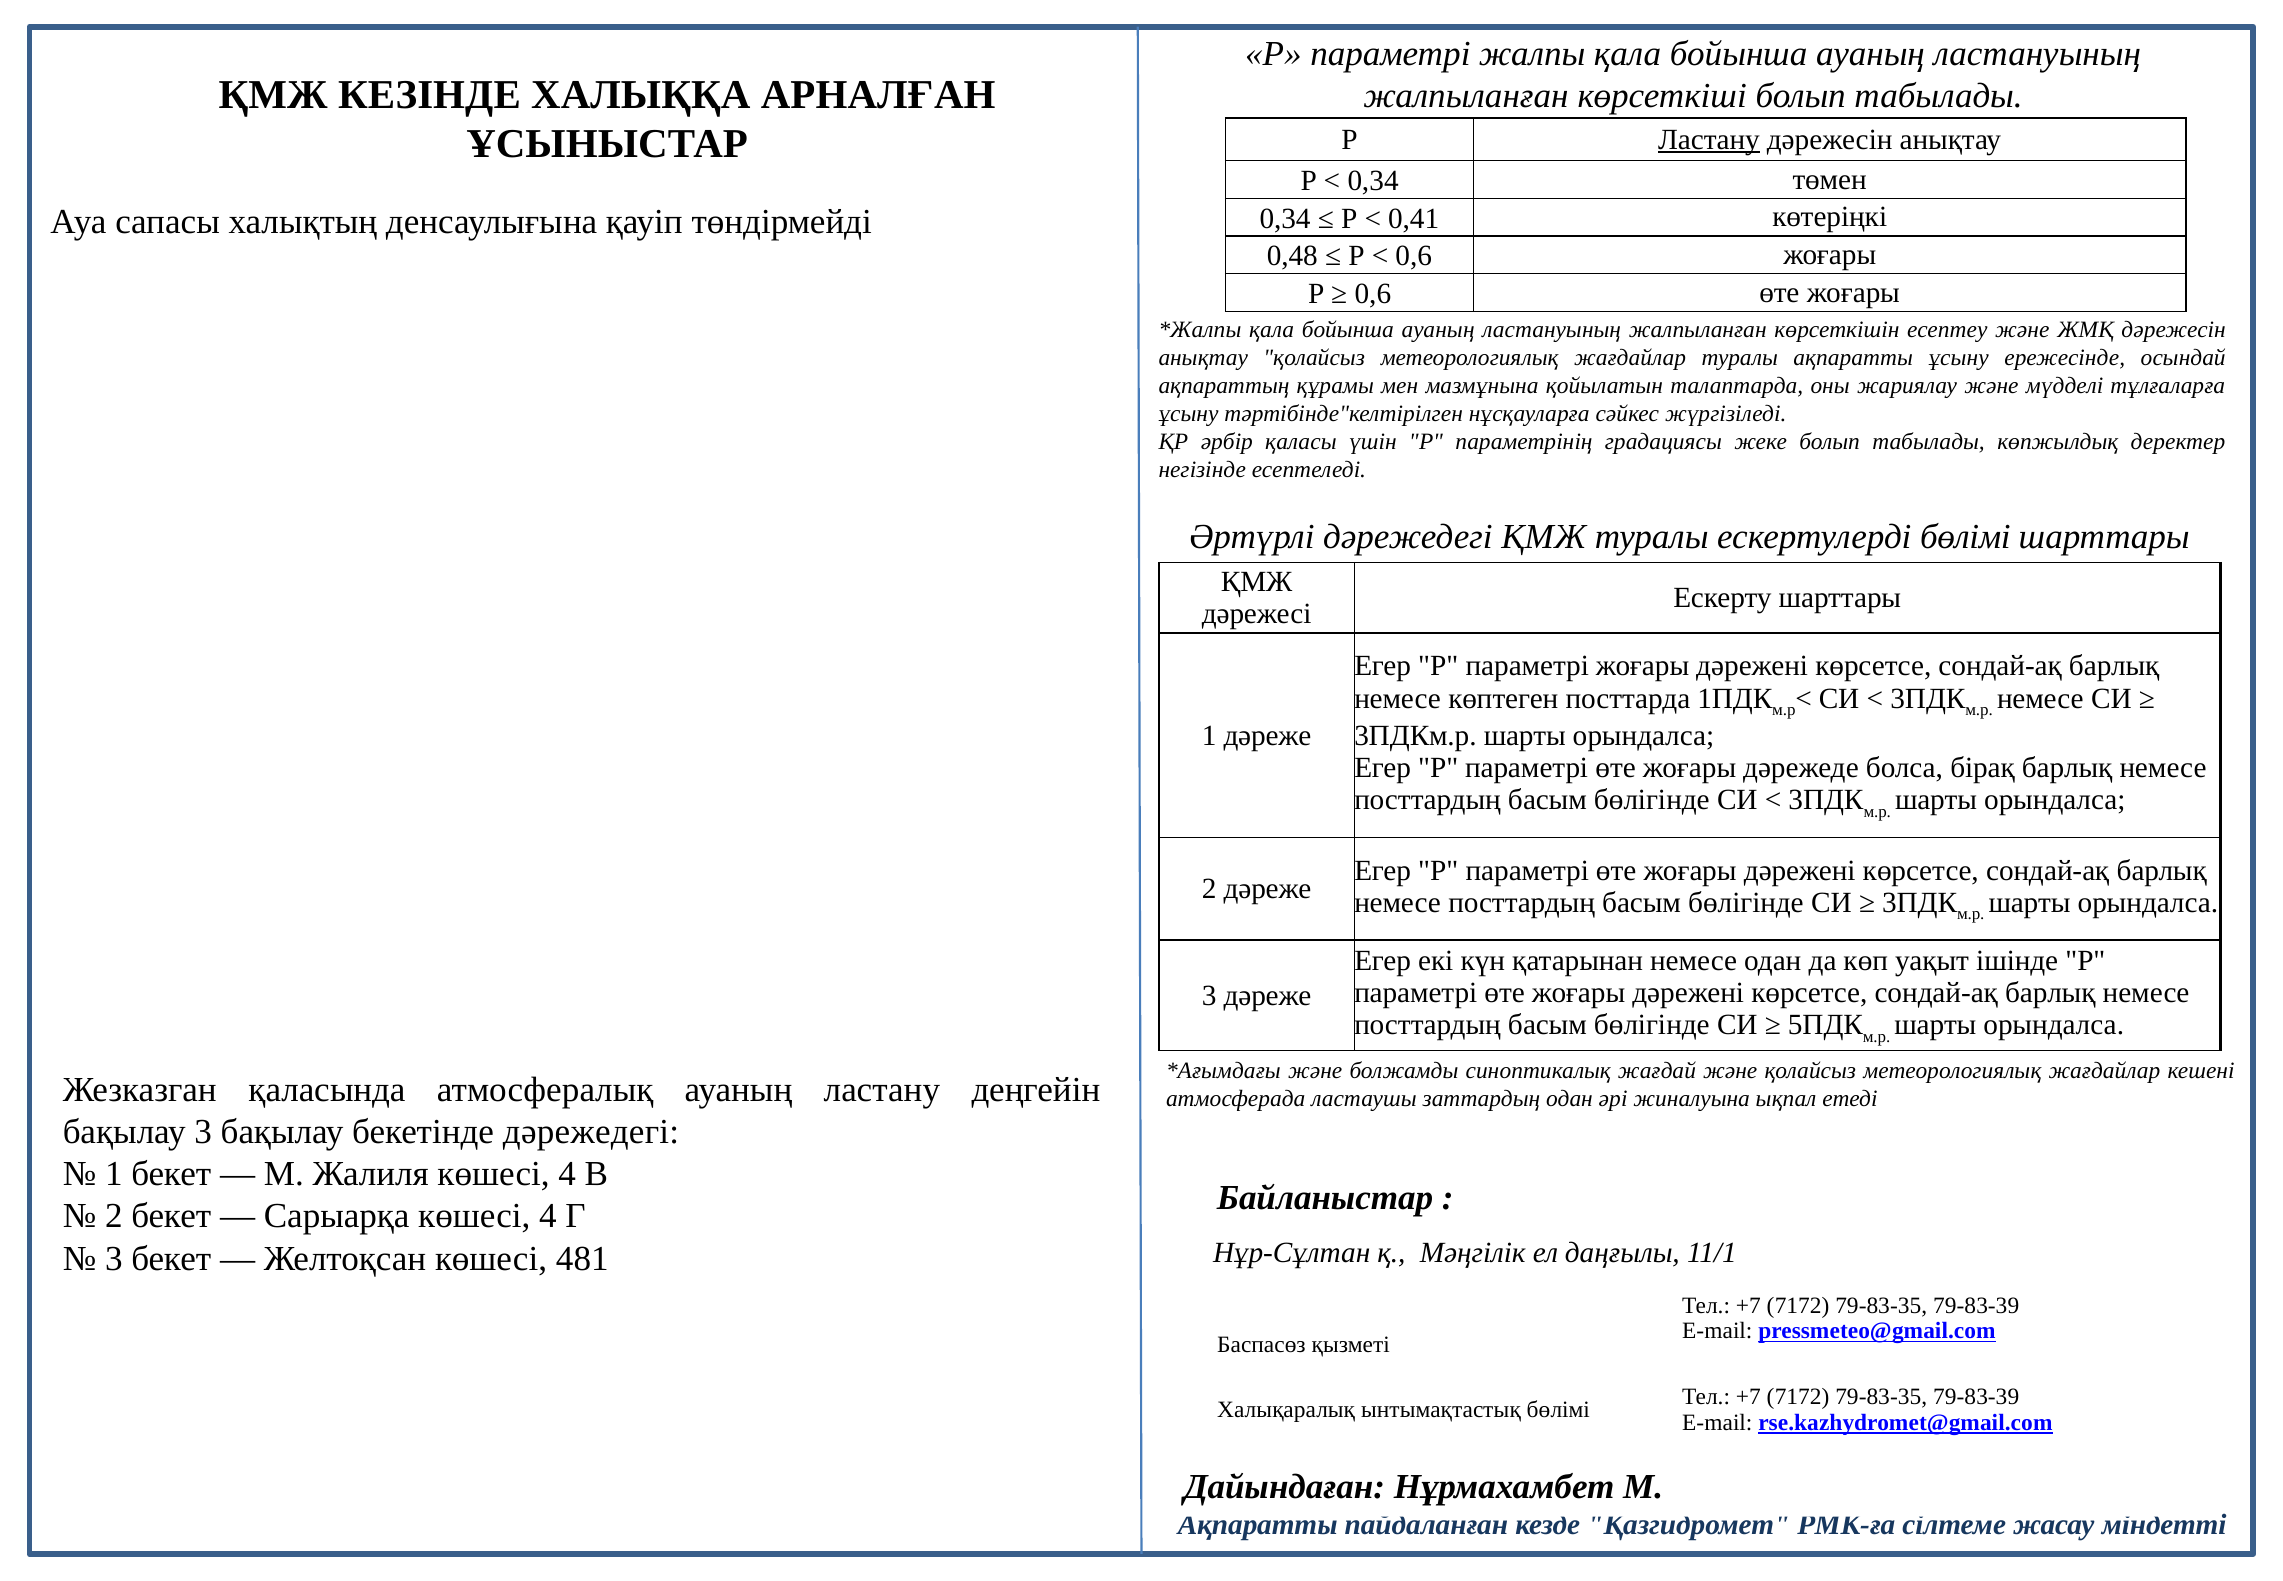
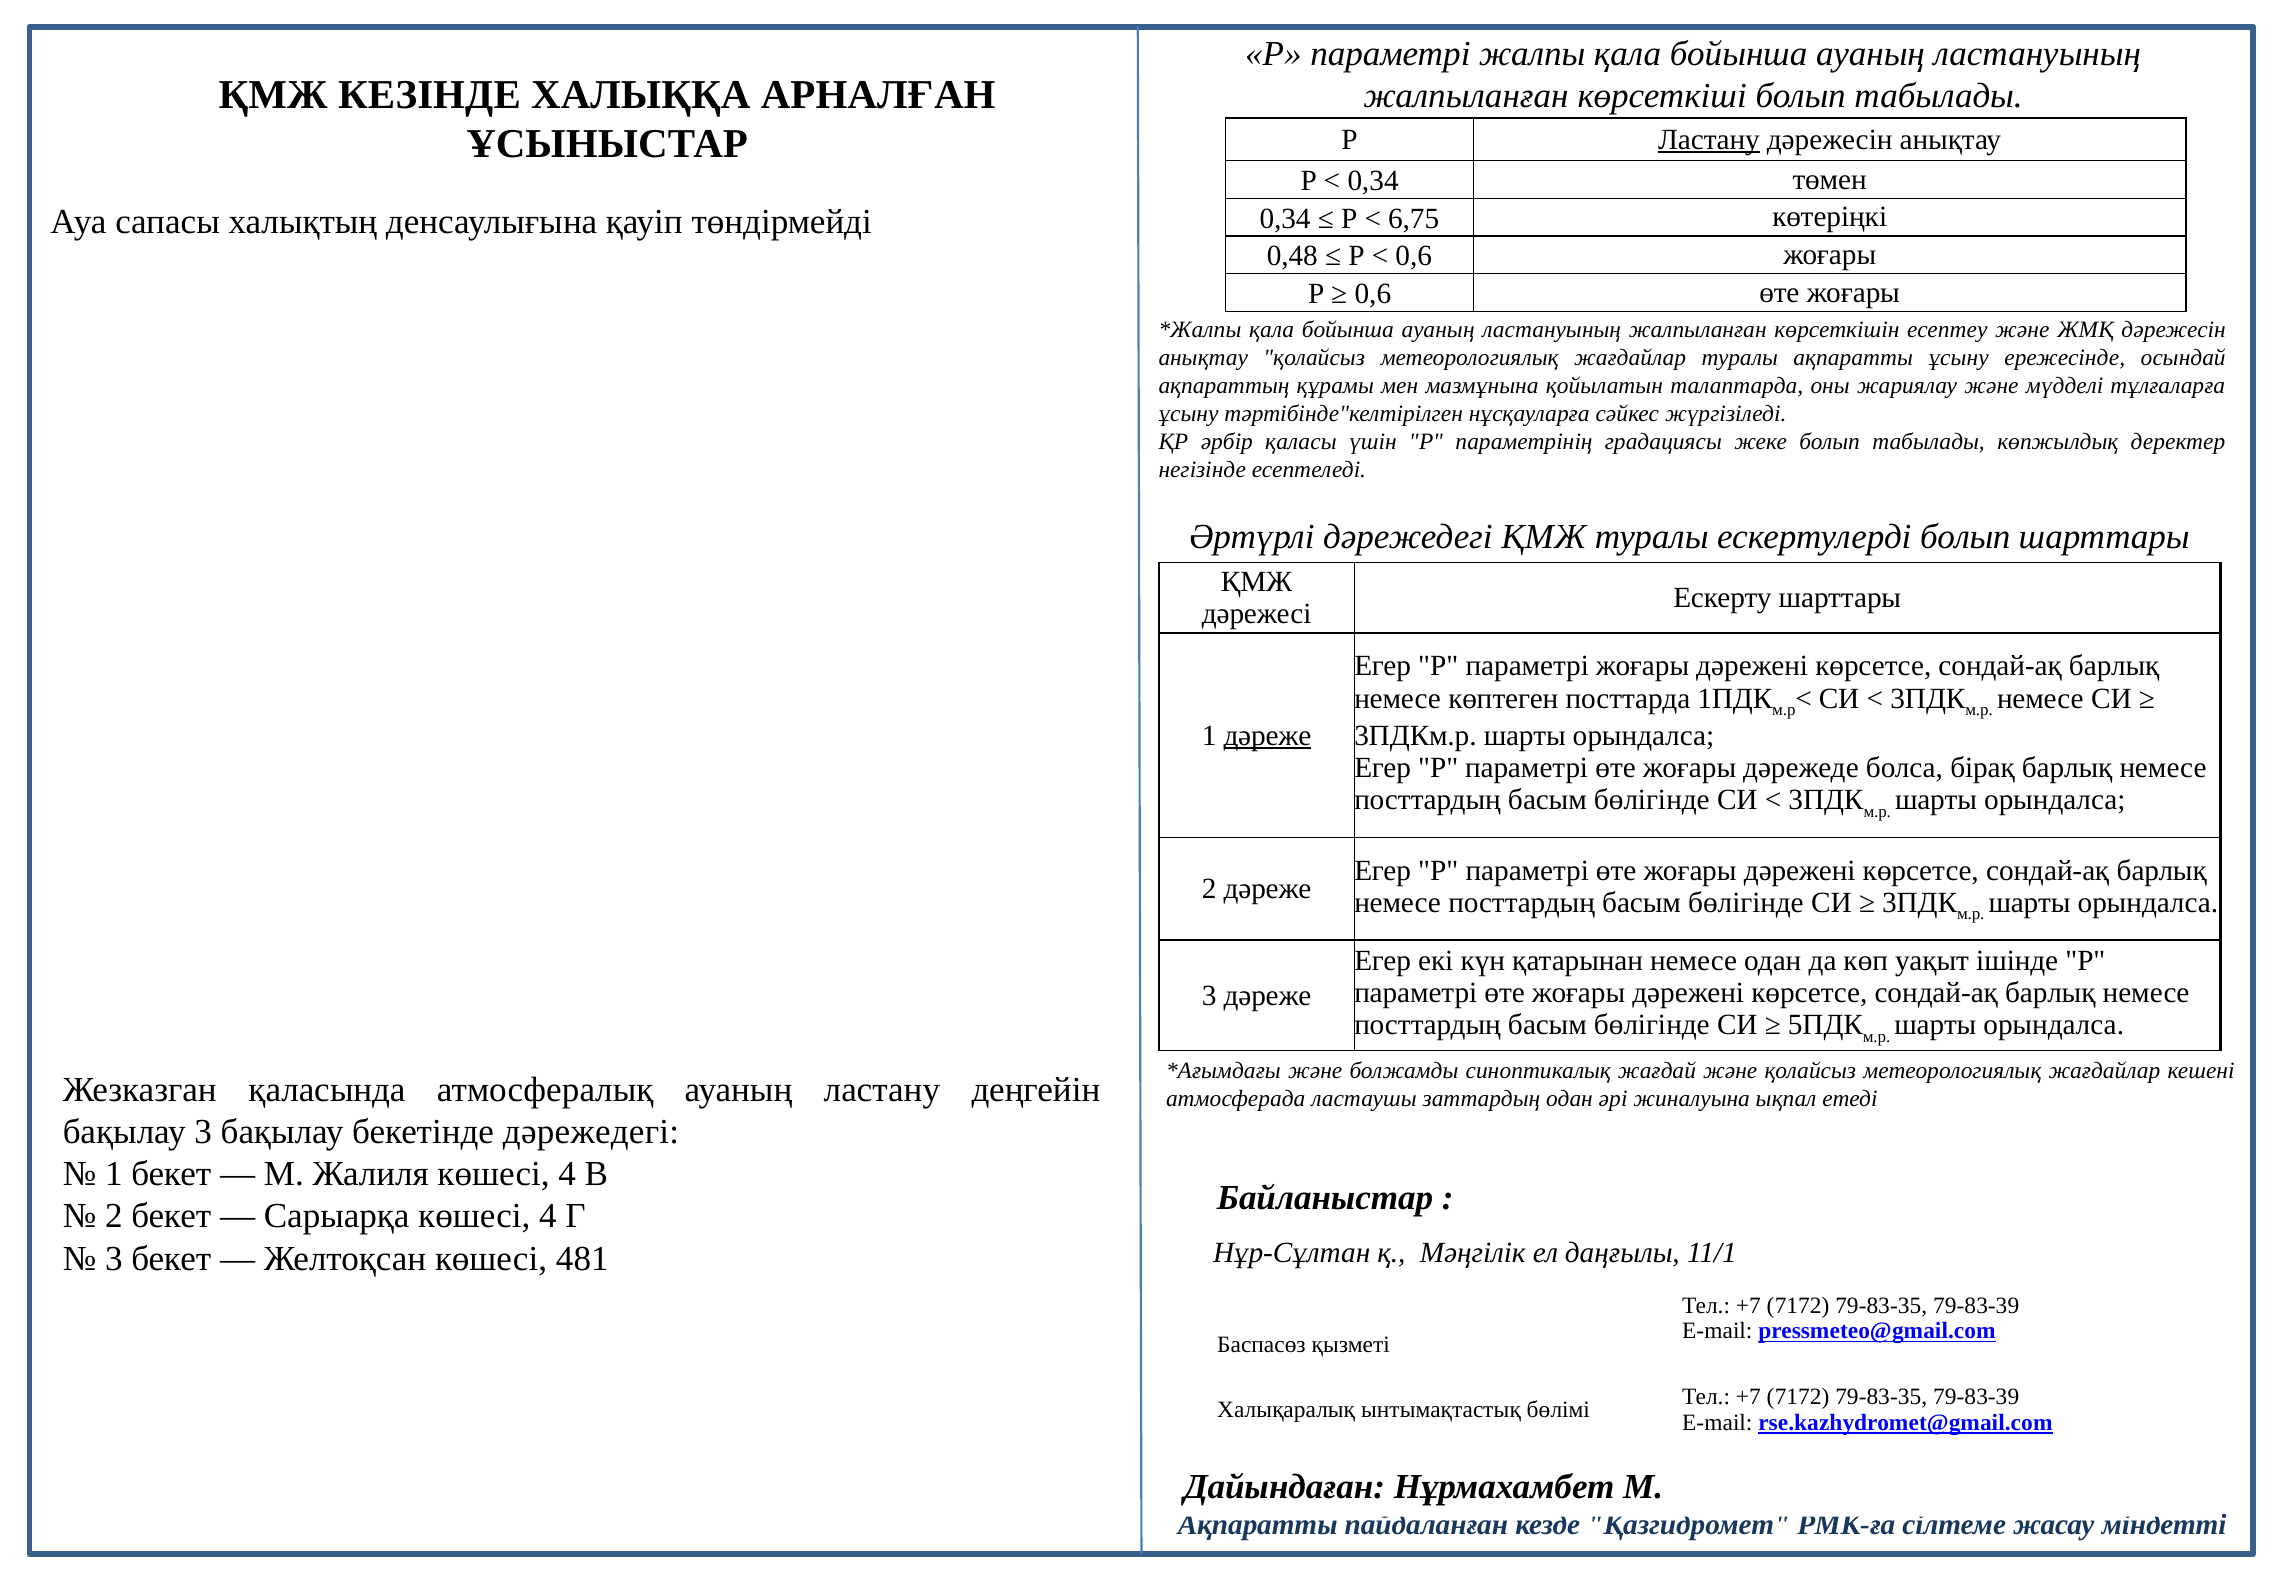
0,41: 0,41 -> 6,75 (1414, 218)
ескертулерді бөлімі: бөлімі -> болып (1965, 536)
дәреже underline: none -> present (1267, 735)
